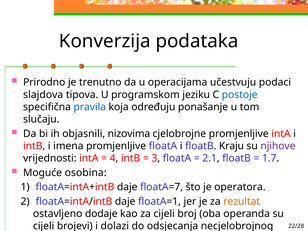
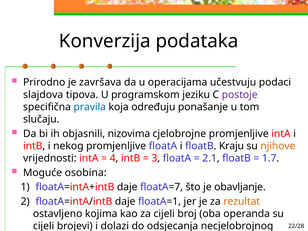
trenutno: trenutno -> završava (100, 82)
postoje colour: blue -> purple (240, 95)
imena: imena -> nekog (68, 146)
njihove colour: purple -> orange (278, 146)
operatora: operatora -> obavljanje (240, 187)
dodaje: dodaje -> kojima (101, 214)
